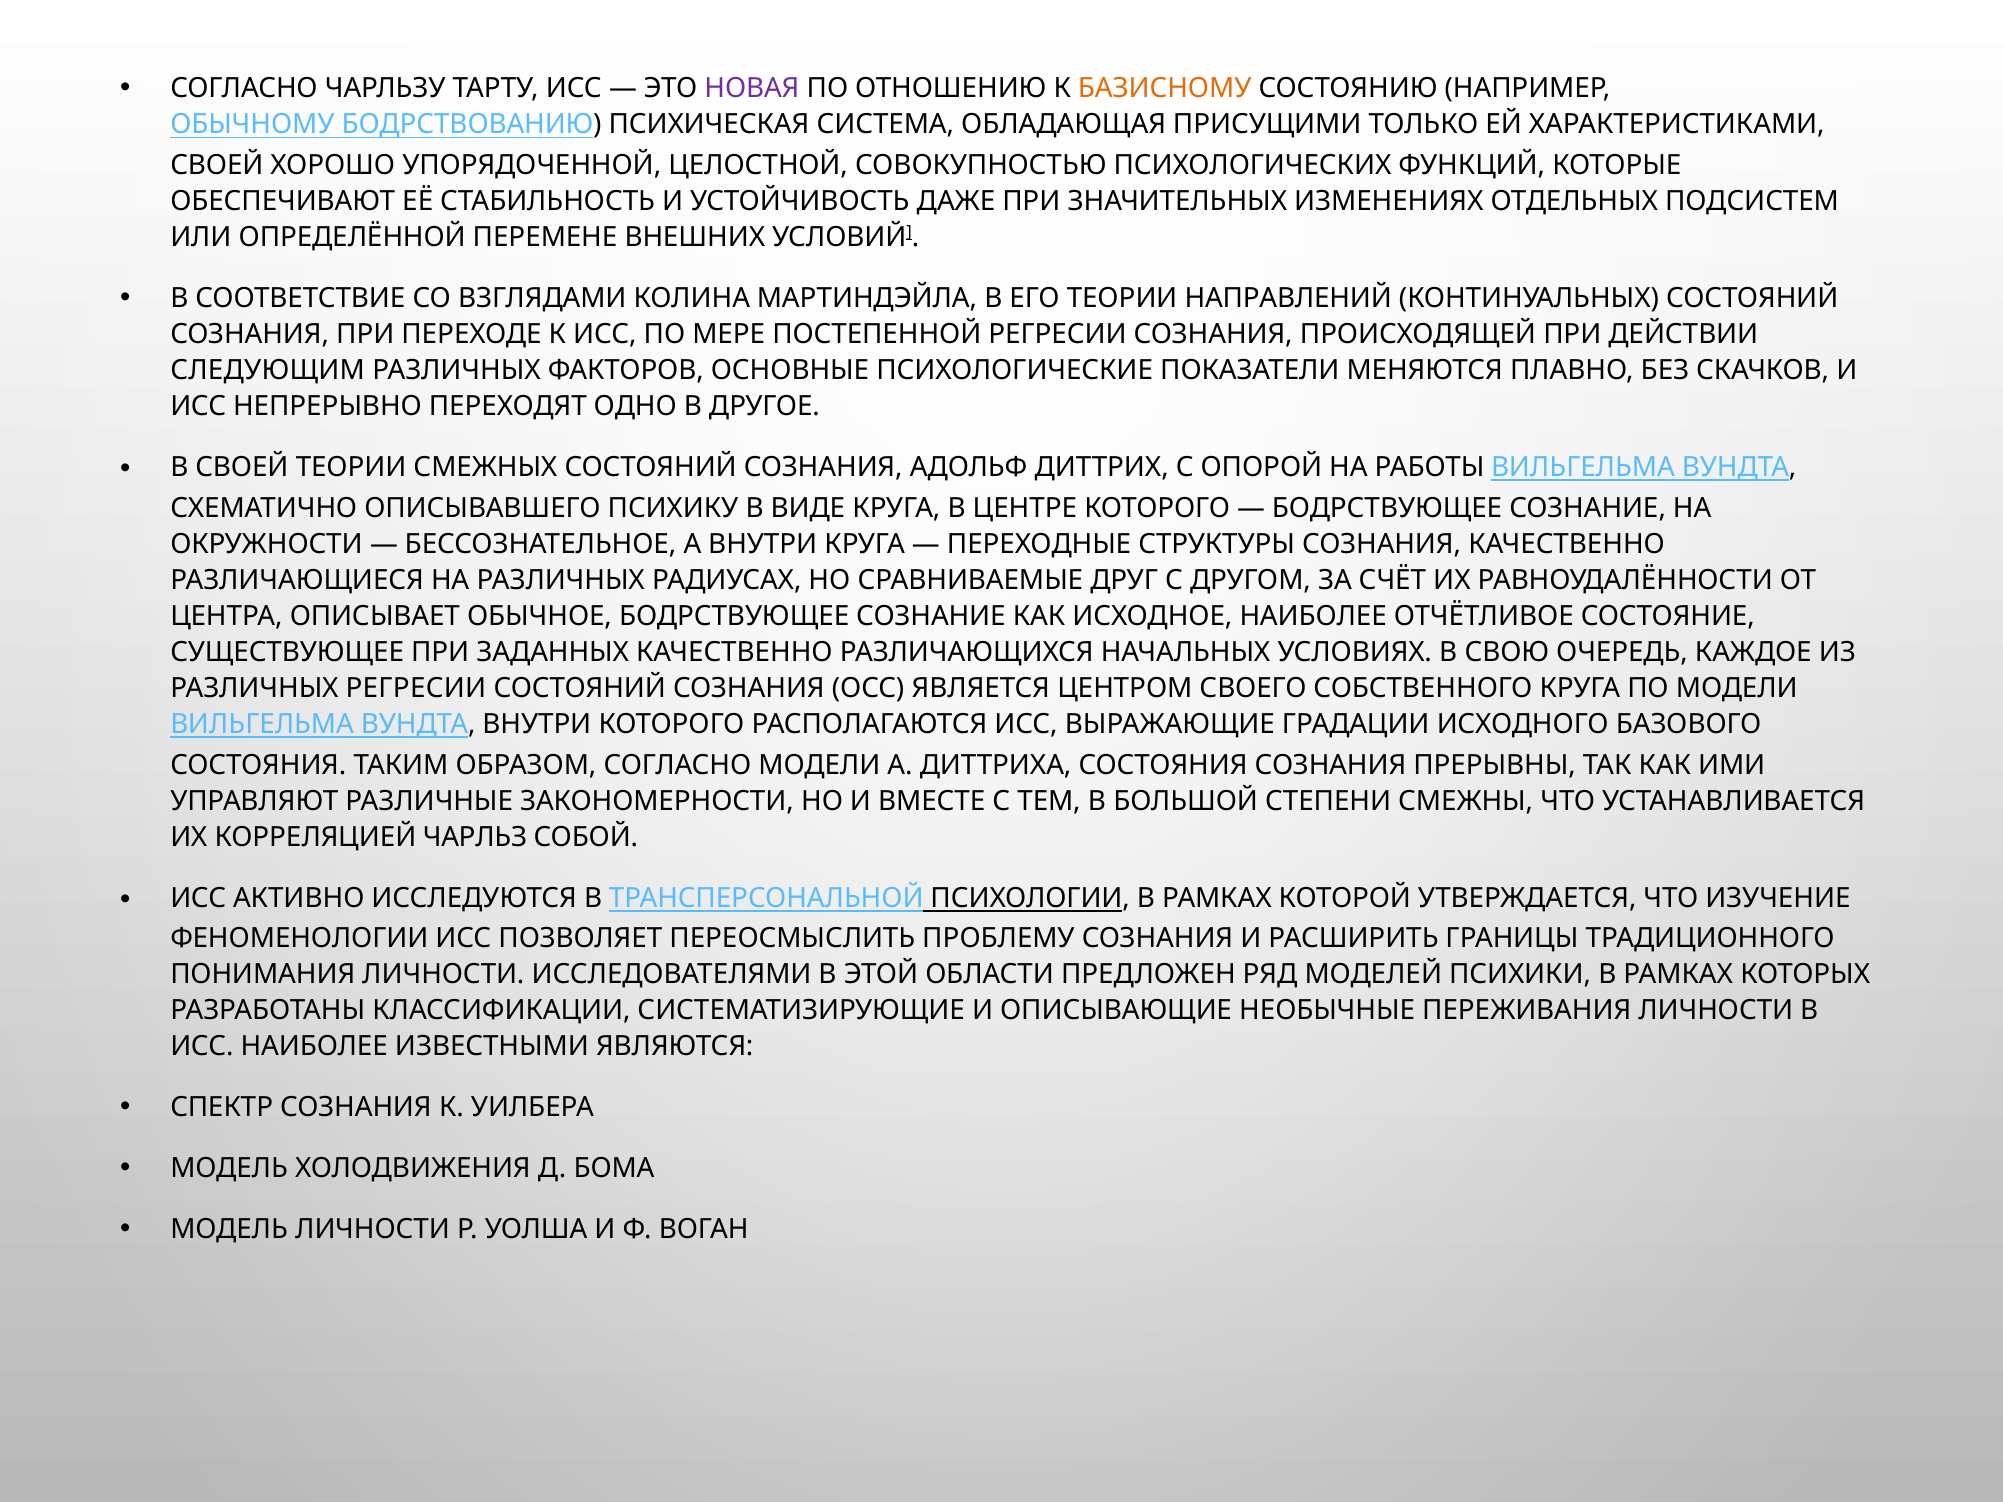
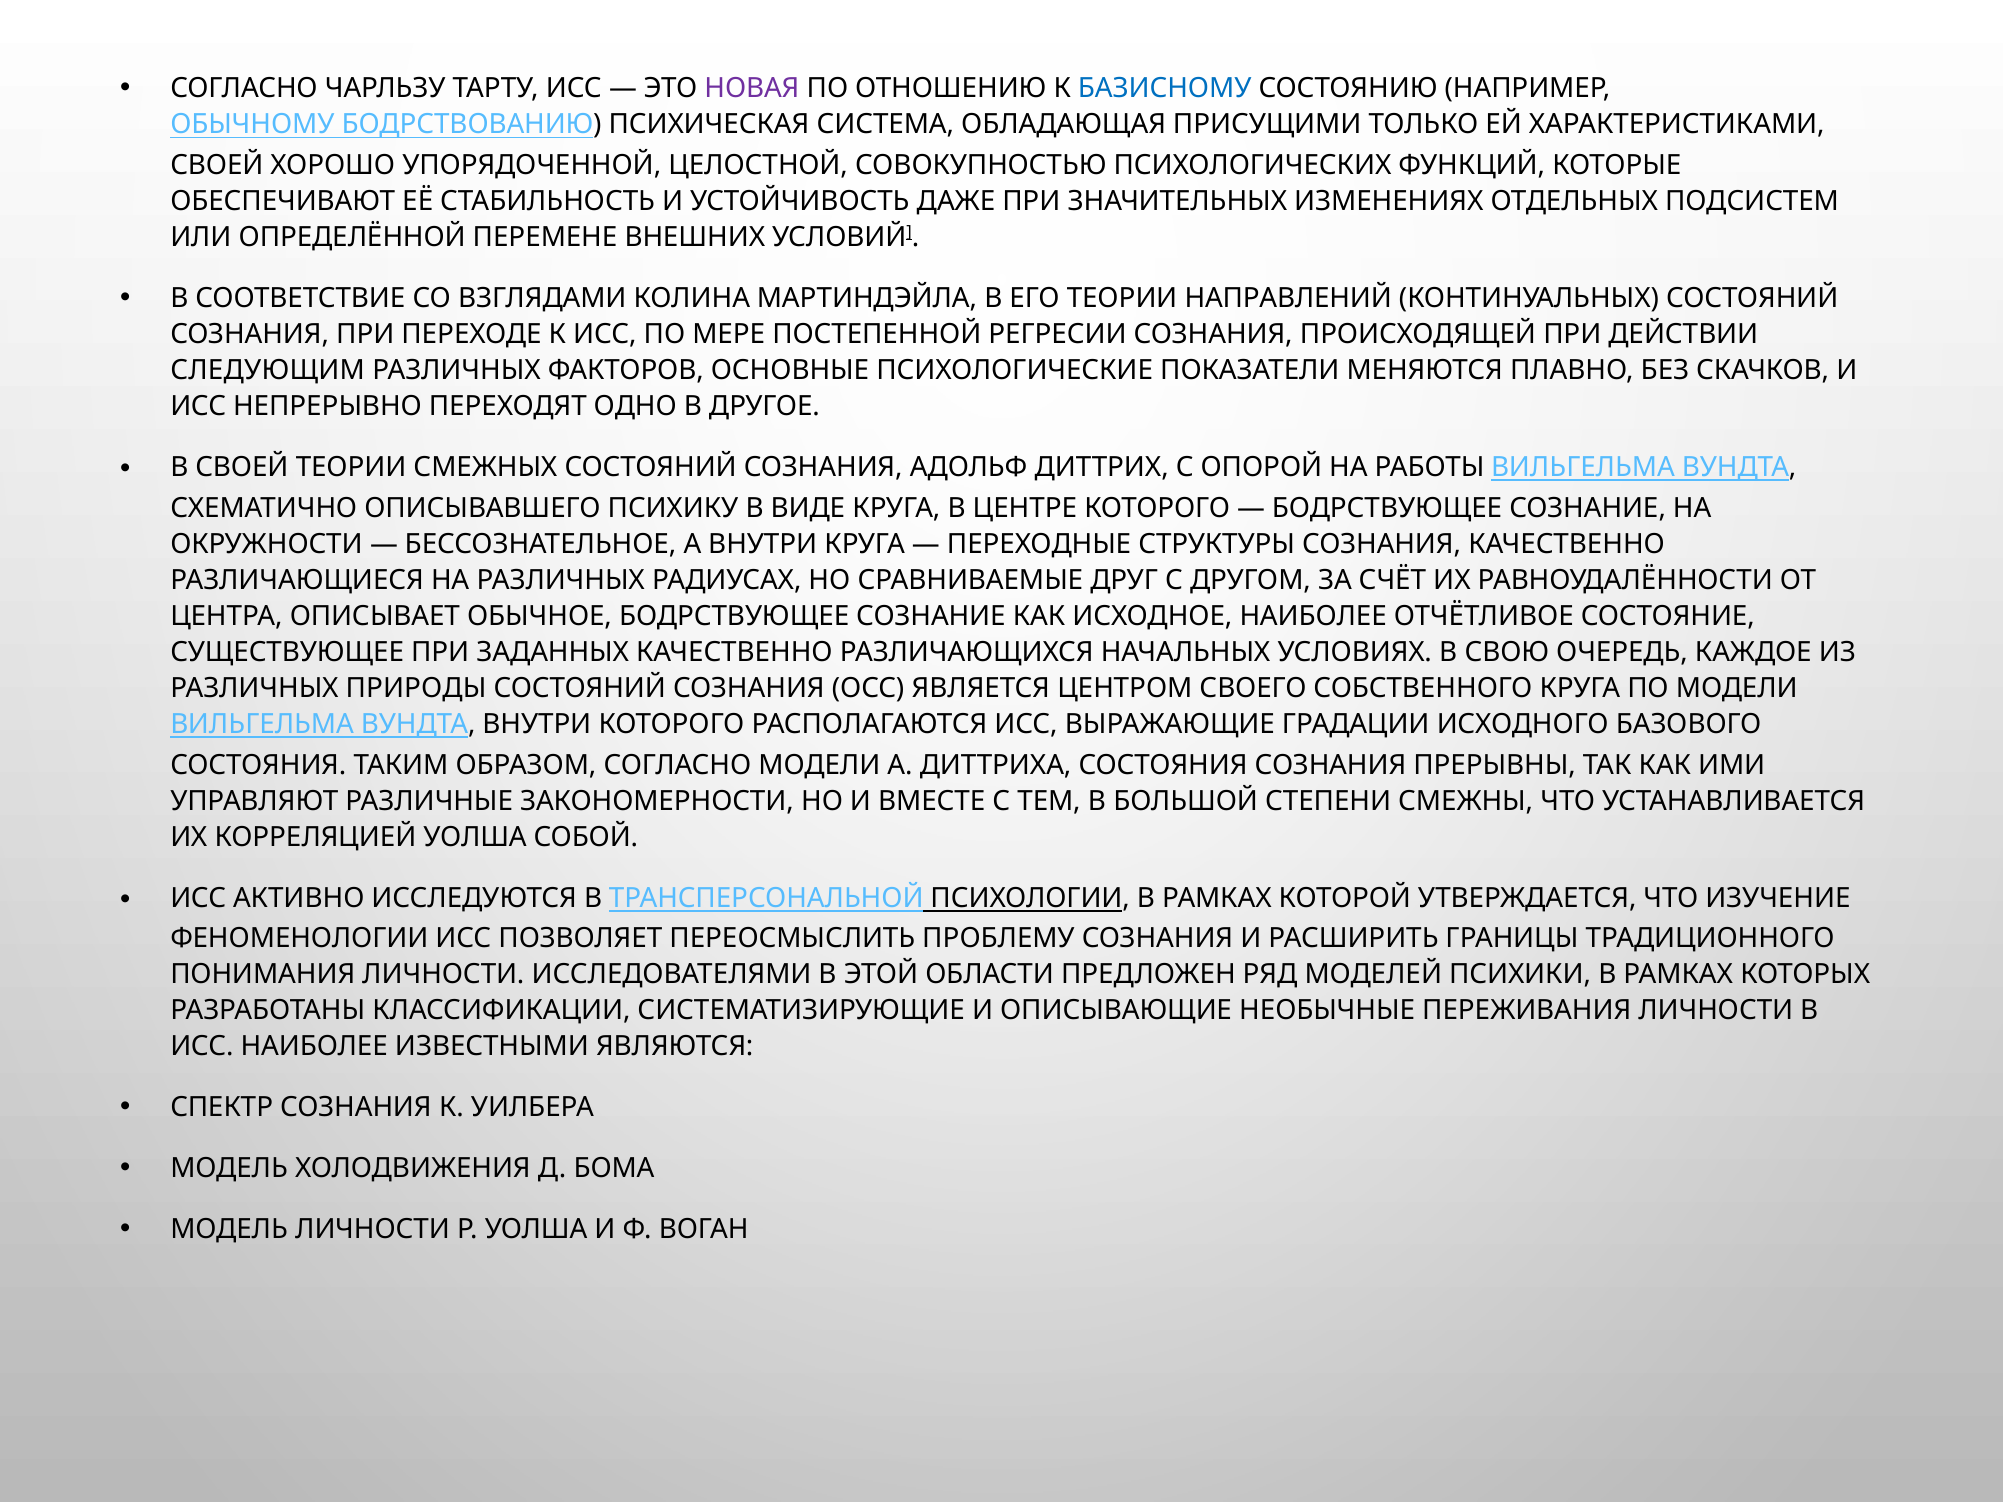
БАЗИСНОМУ colour: orange -> blue (1165, 88)
РАЗЛИЧНЫХ РЕГРЕСИИ: РЕГРЕСИИ -> ПРИРОДЫ (416, 688)
КОРРЕЛЯЦИЕЙ ЧАРЛЬЗ: ЧАРЛЬЗ -> УОЛША (475, 837)
